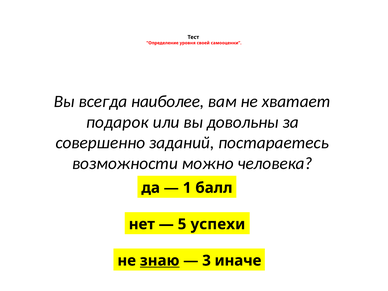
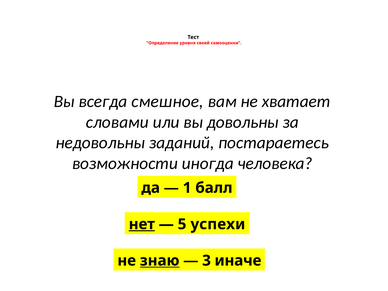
наиболее: наиболее -> смешное (167, 101)
подарок: подарок -> словами (117, 122)
совершенно: совершенно -> недовольны (100, 143)
можно: можно -> иногда (208, 163)
нет underline: none -> present (142, 224)
